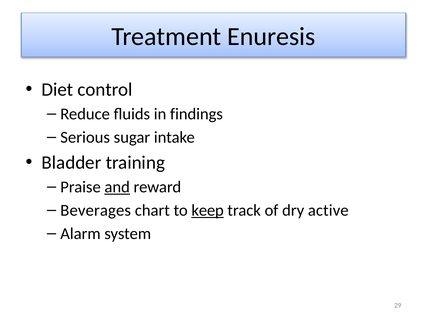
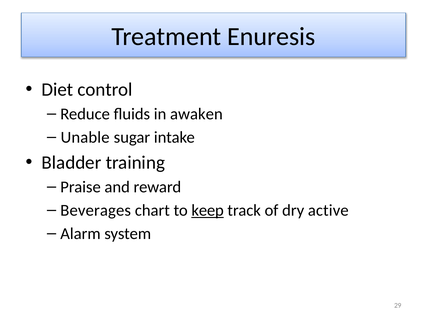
findings: findings -> awaken (196, 114)
Serious: Serious -> Unable (85, 137)
and underline: present -> none (117, 187)
